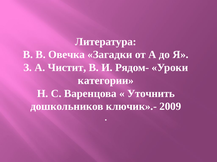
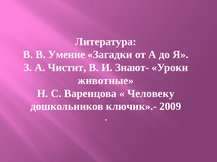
Овечка: Овечка -> Умение (67, 55)
Рядом-: Рядом- -> Знают- (132, 68)
категории: категории -> животные (106, 81)
Уточнить: Уточнить -> Человеку (151, 94)
